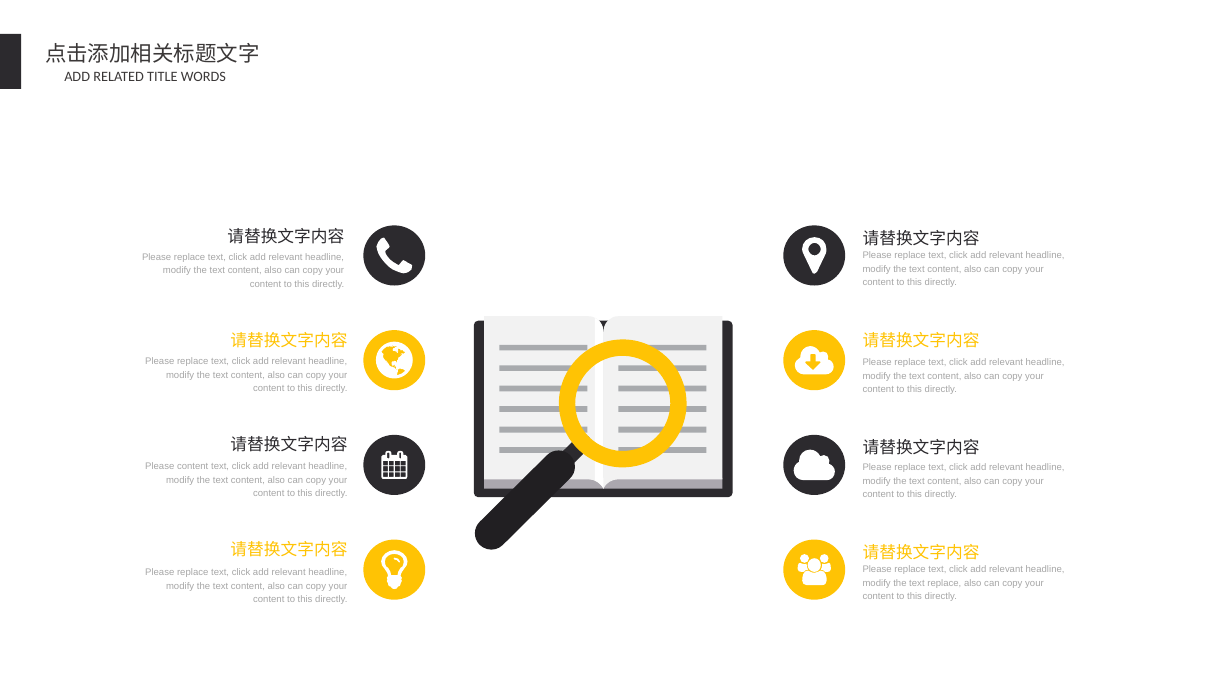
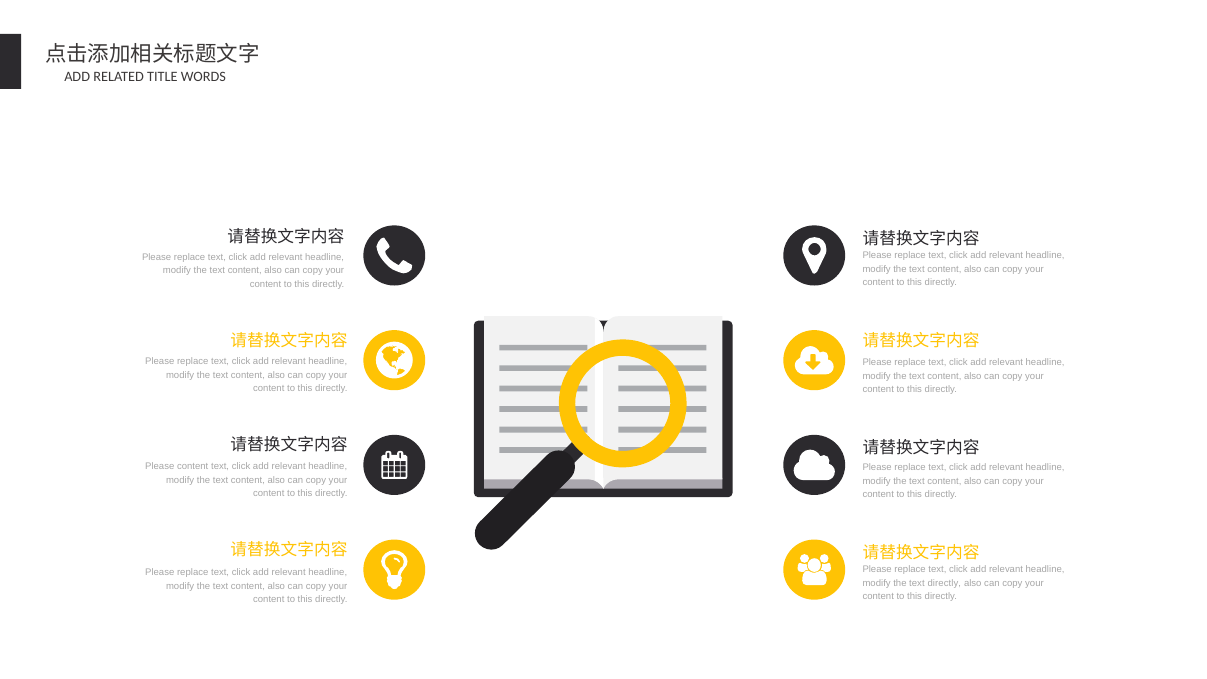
text replace: replace -> directly (944, 583)
